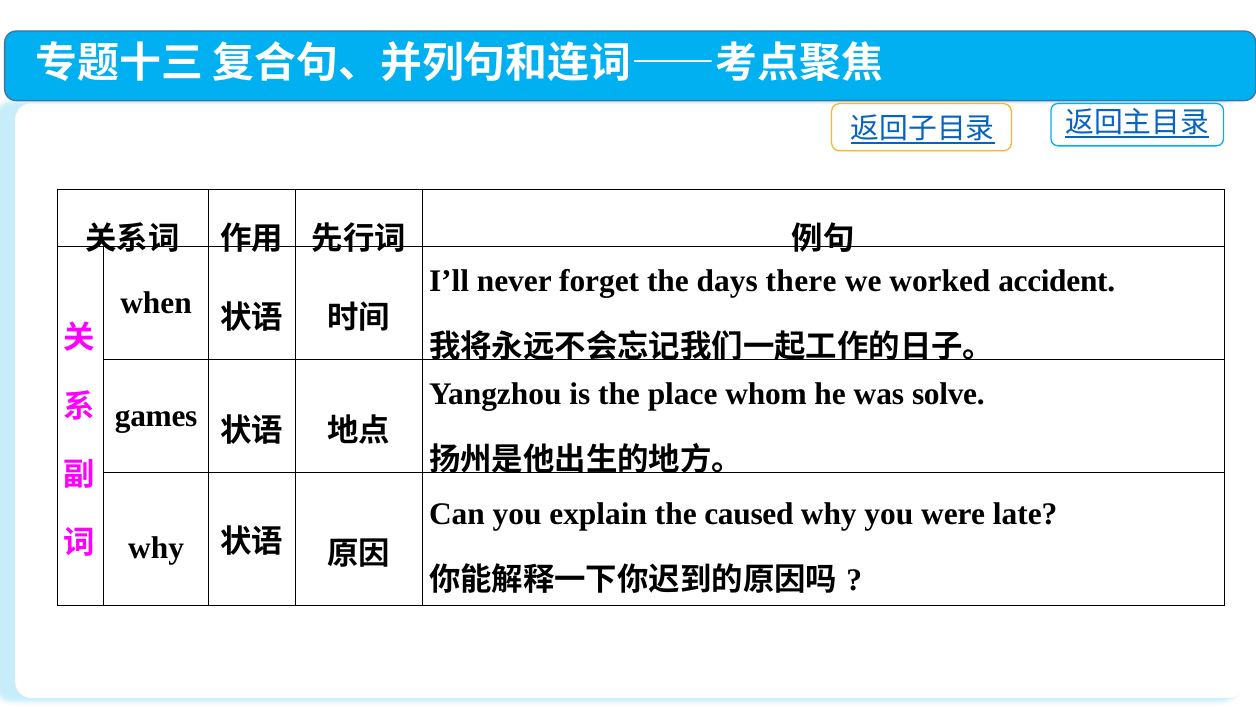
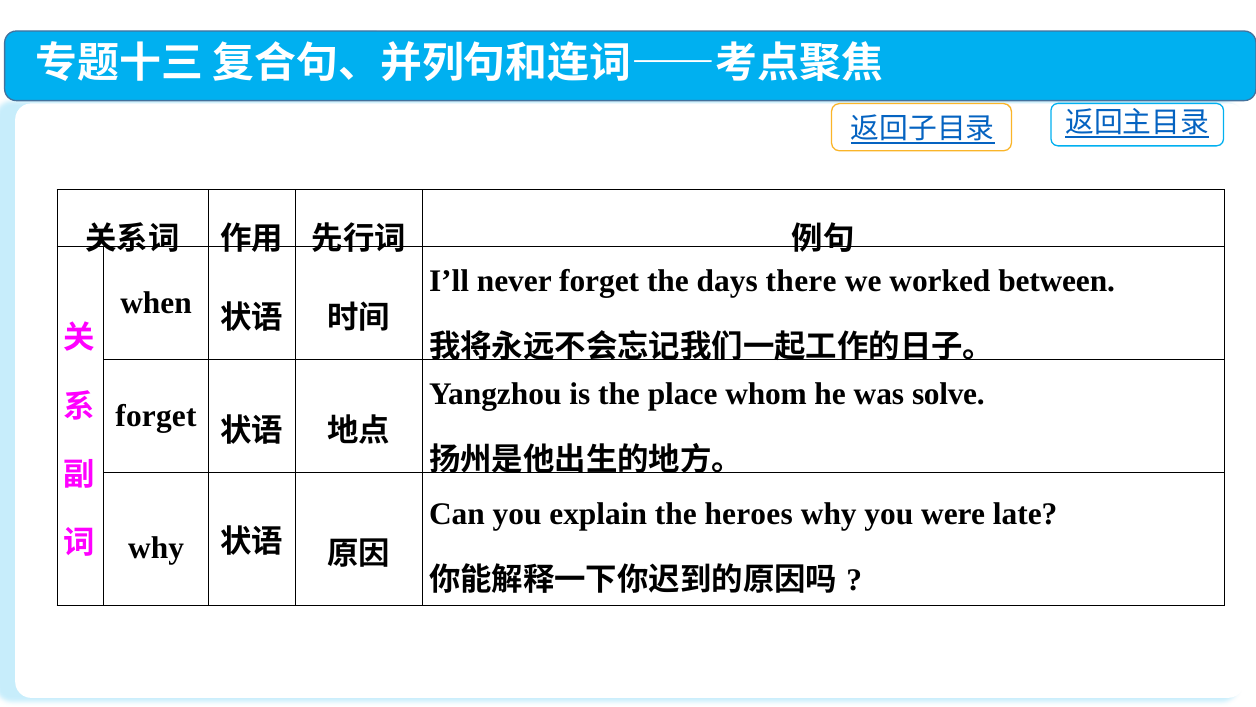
accident: accident -> between (1057, 281)
games: games -> forget (156, 416)
caused: caused -> heroes (749, 514)
